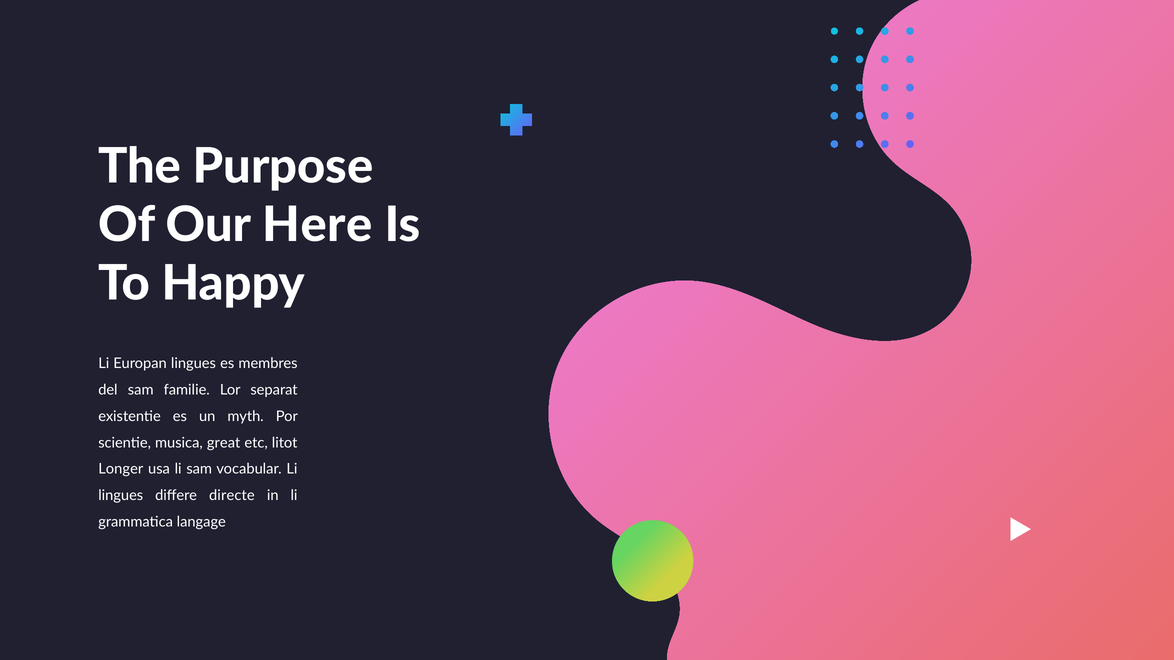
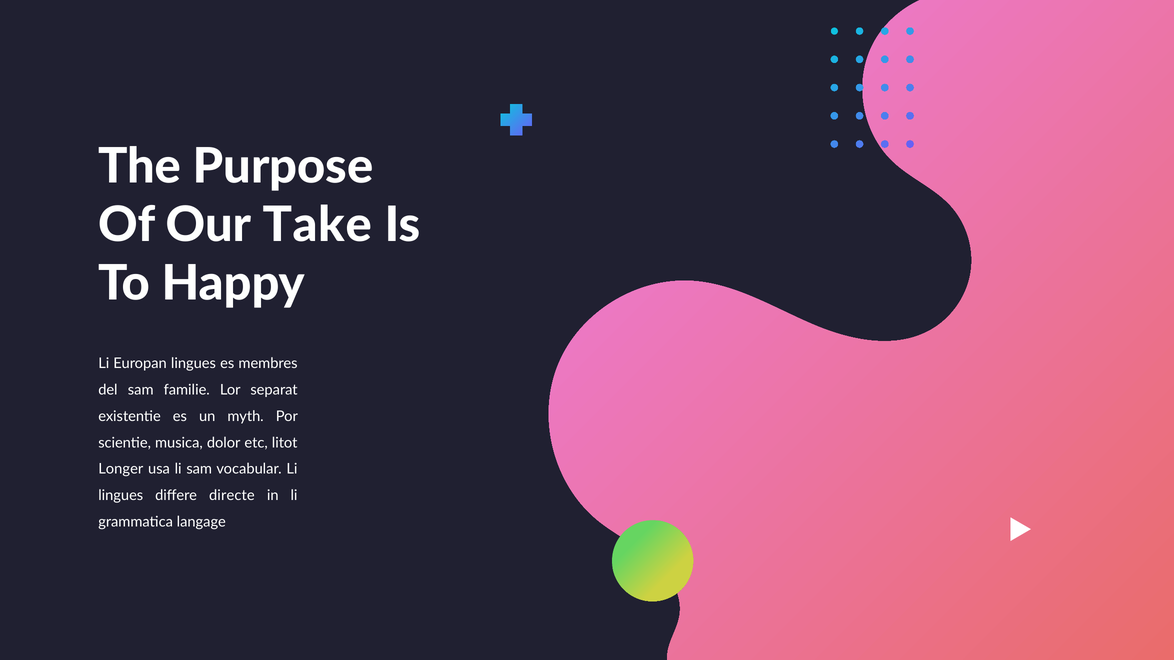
Here: Here -> Take (317, 225)
great: great -> dolor (224, 443)
